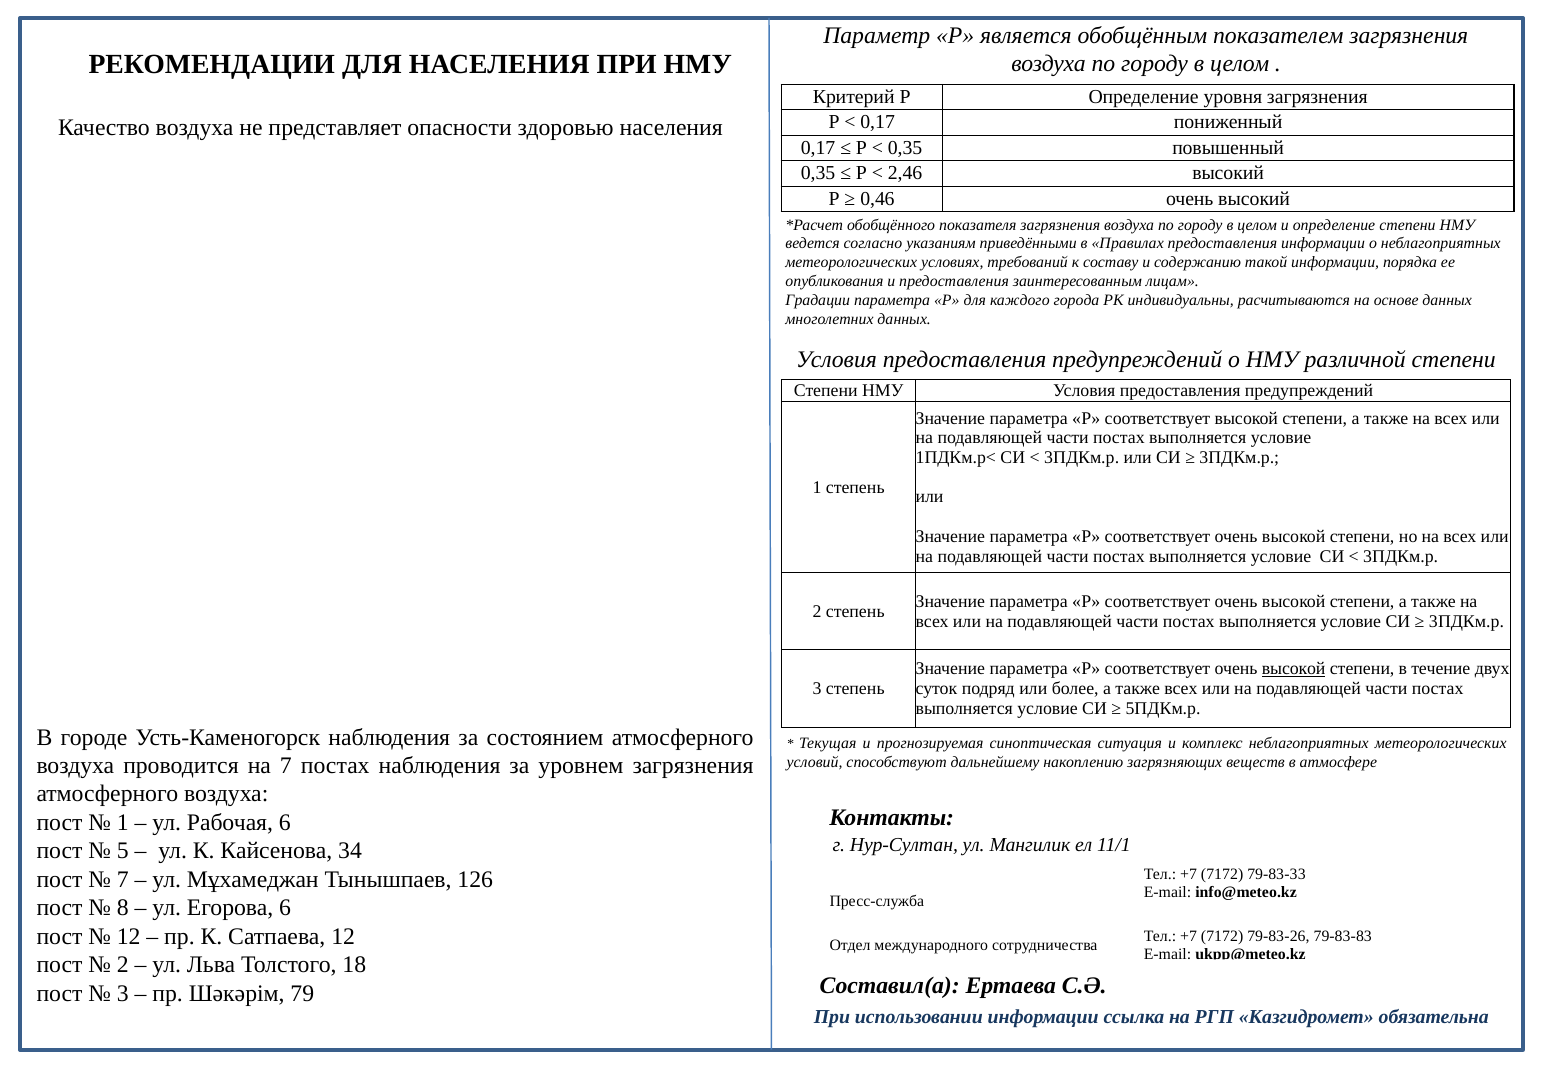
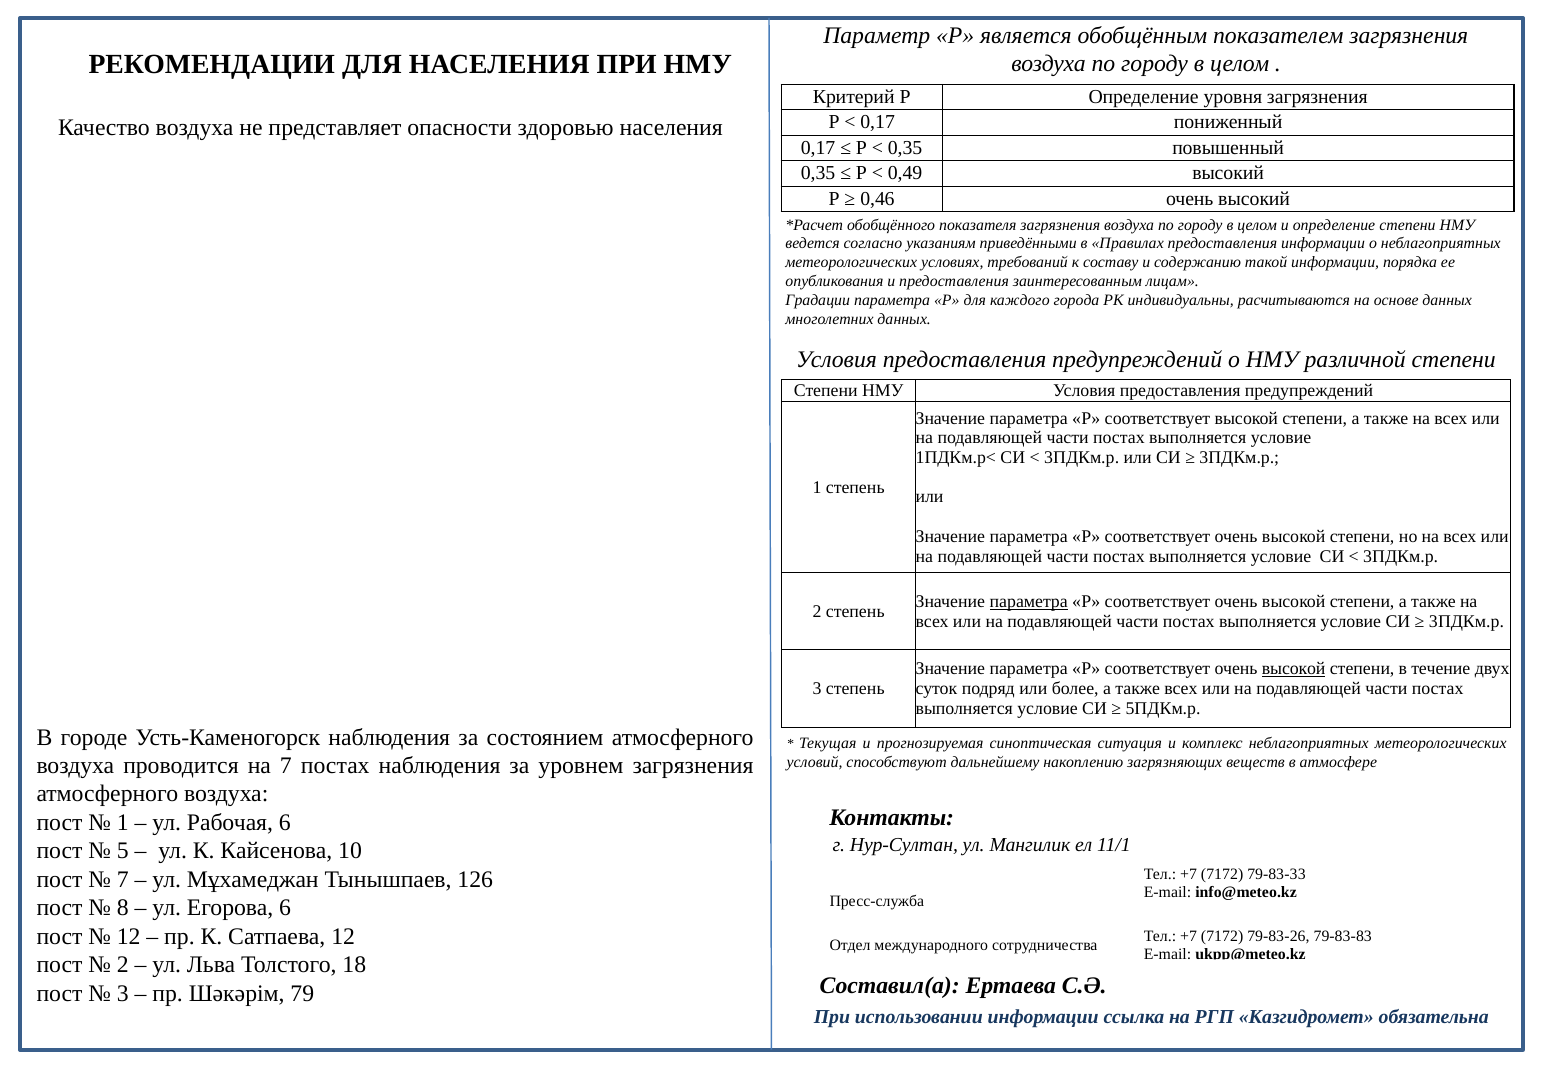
2,46: 2,46 -> 0,49 (905, 173)
параметра underline: none -> present (1029, 602)
34: 34 -> 10 (350, 851)
